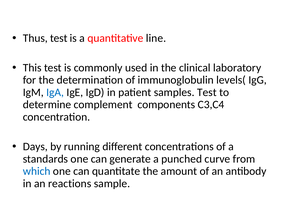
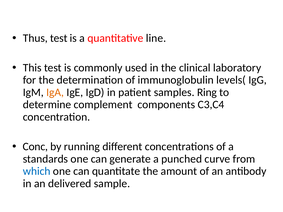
IgA colour: blue -> orange (55, 92)
samples Test: Test -> Ring (207, 92)
Days: Days -> Conc (35, 147)
reactions: reactions -> delivered (70, 184)
